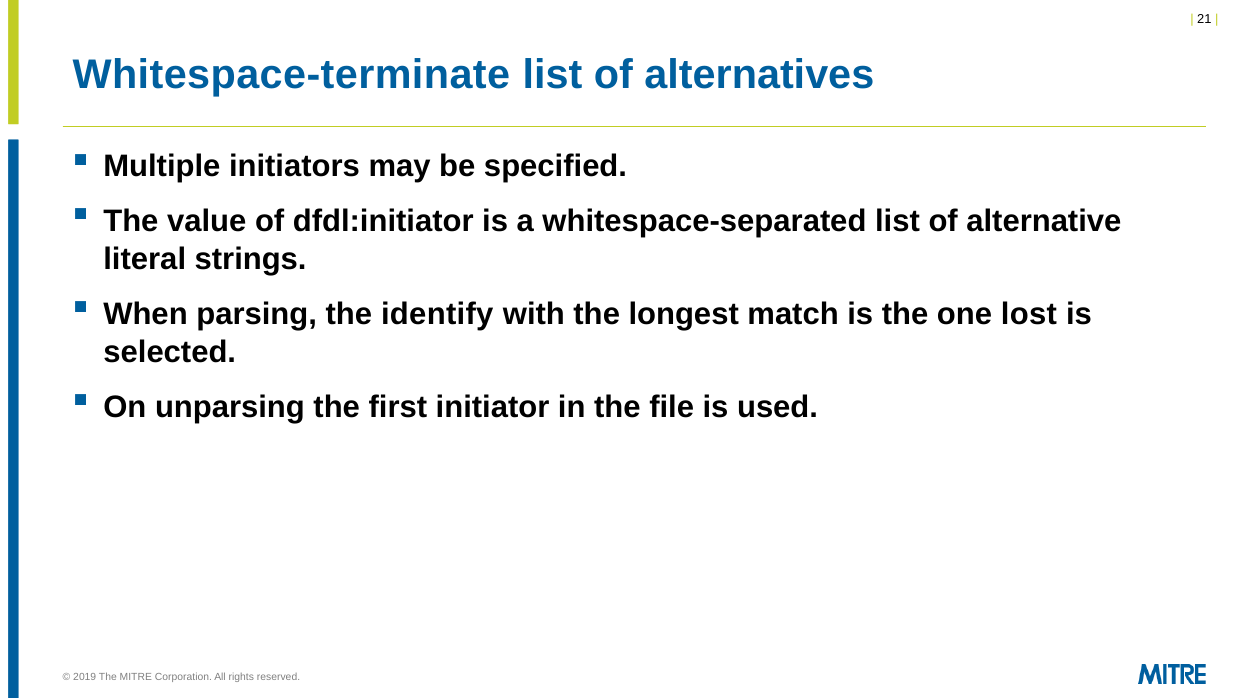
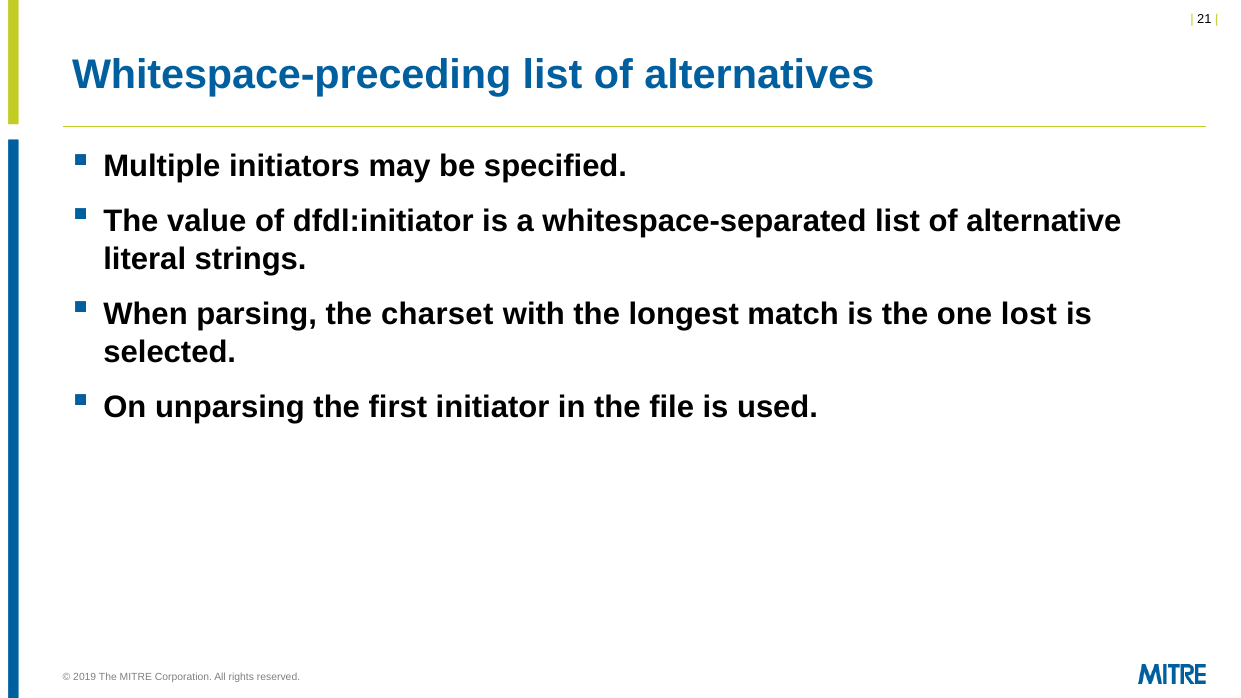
Whitespace-terminate: Whitespace-terminate -> Whitespace-preceding (292, 75)
identify: identify -> charset (437, 314)
